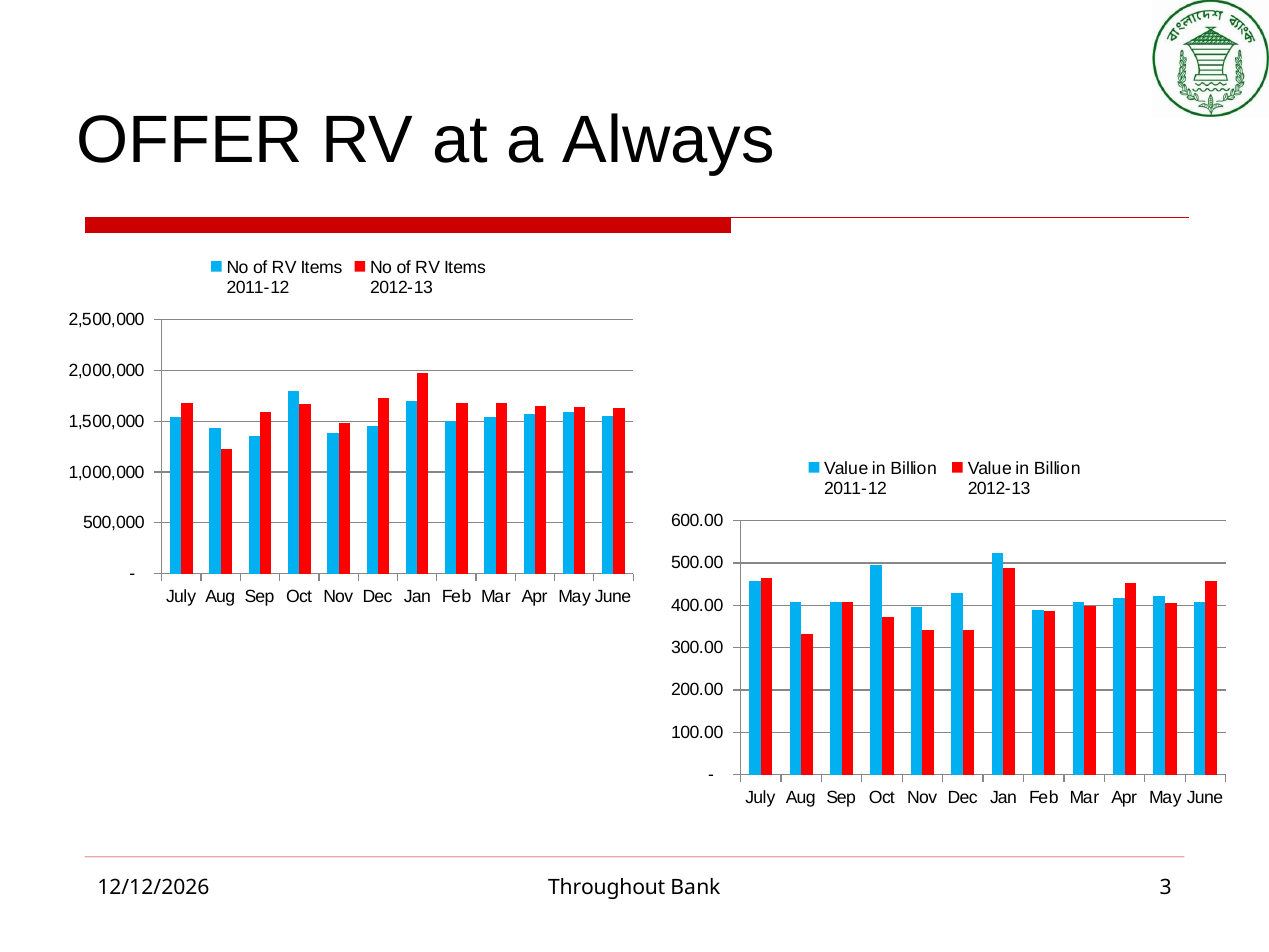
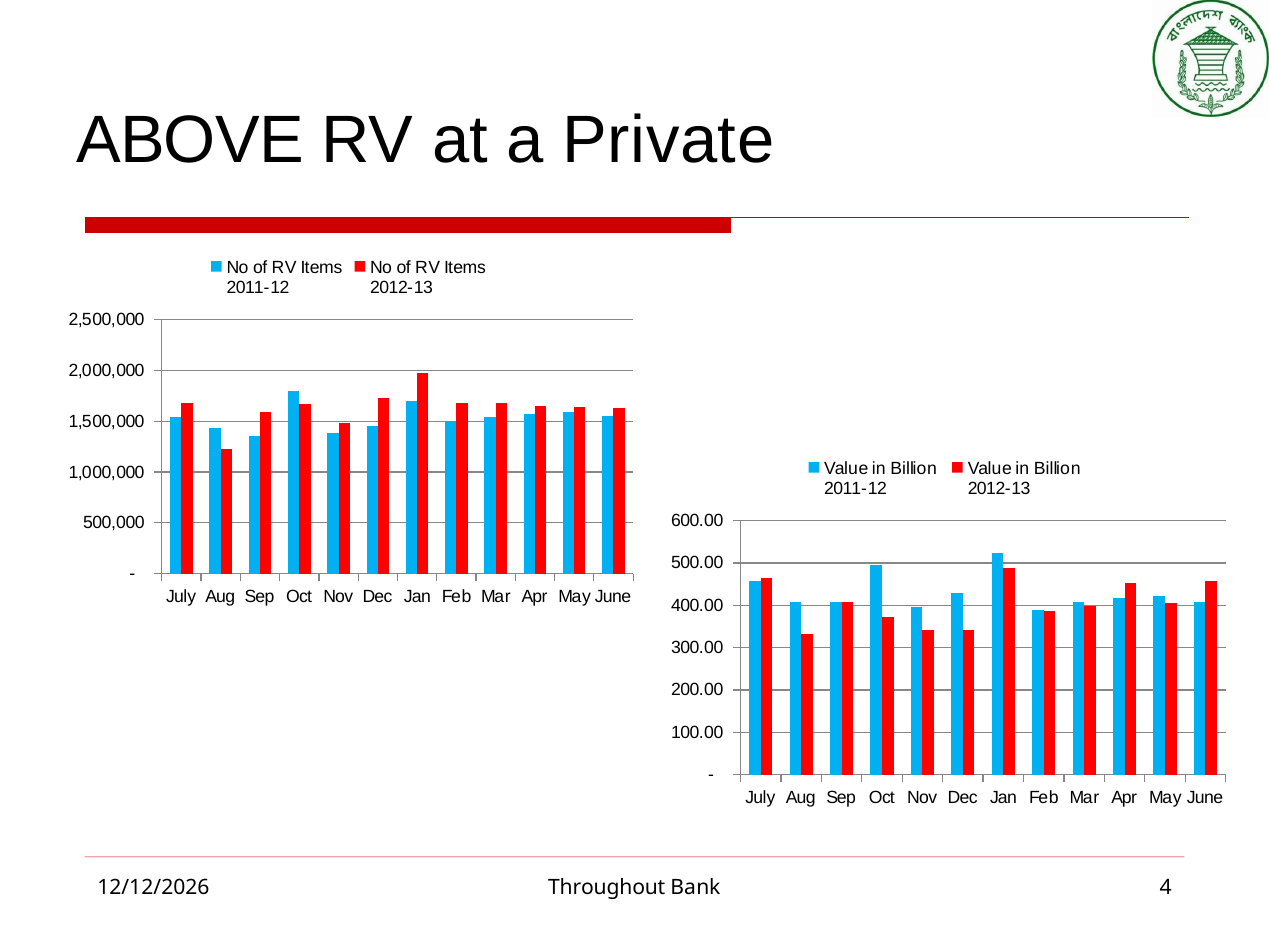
OFFER: OFFER -> ABOVE (190, 140)
Always: Always -> Private (668, 140)
3: 3 -> 4 (1166, 887)
